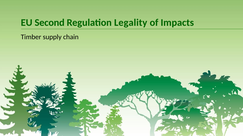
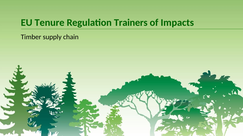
Second: Second -> Tenure (50, 23)
Legality: Legality -> Trainers (131, 23)
